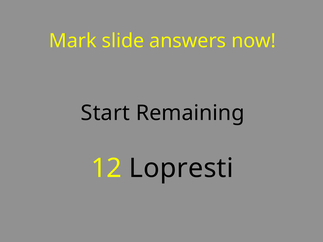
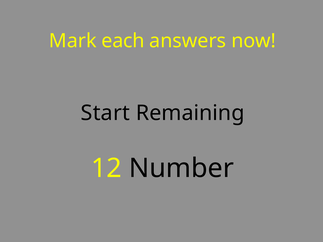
slide: slide -> each (123, 41)
Lopresti: Lopresti -> Number (181, 168)
